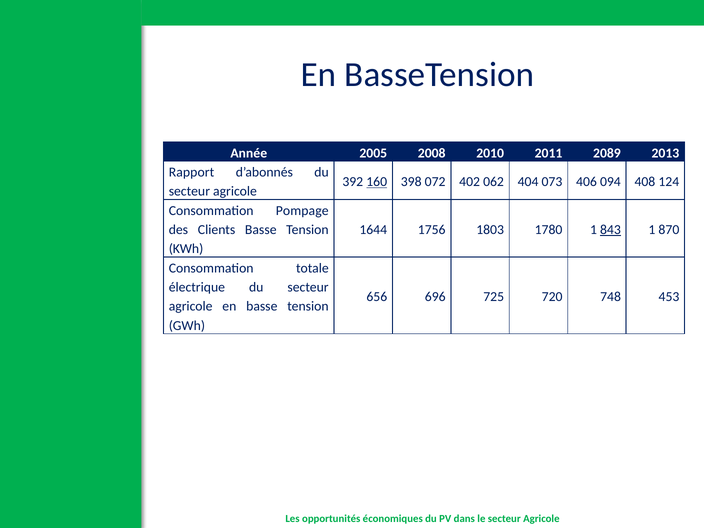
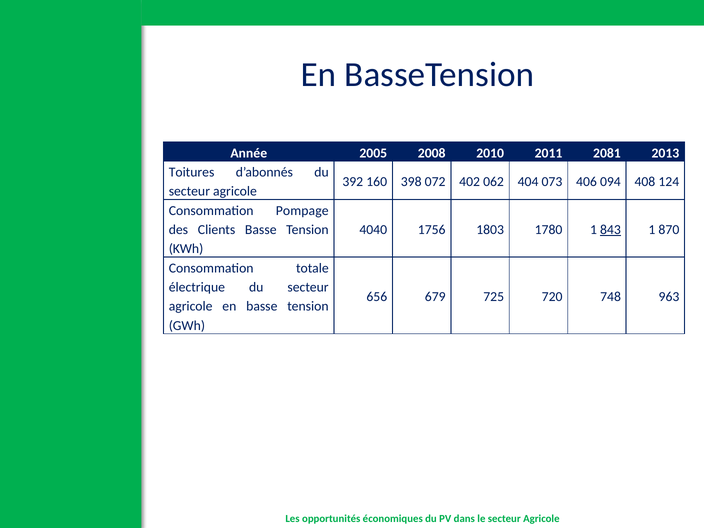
2089: 2089 -> 2081 (607, 153)
Rapport: Rapport -> Toitures (192, 172)
160 underline: present -> none (377, 182)
1644: 1644 -> 4040 (373, 230)
696: 696 -> 679 (435, 297)
453: 453 -> 963 (669, 297)
